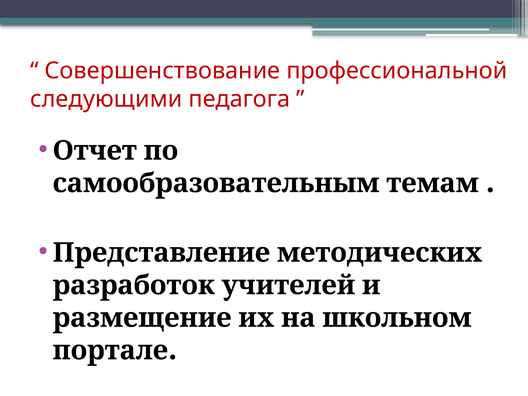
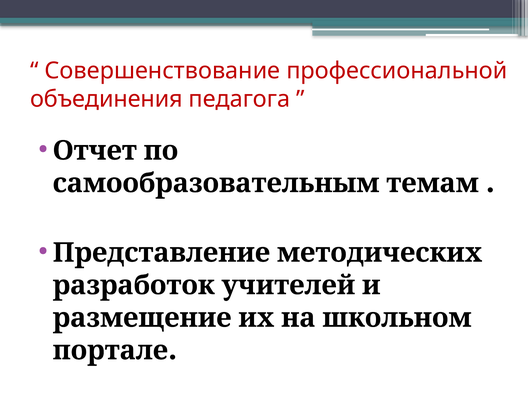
следующими: следующими -> объединения (106, 99)
